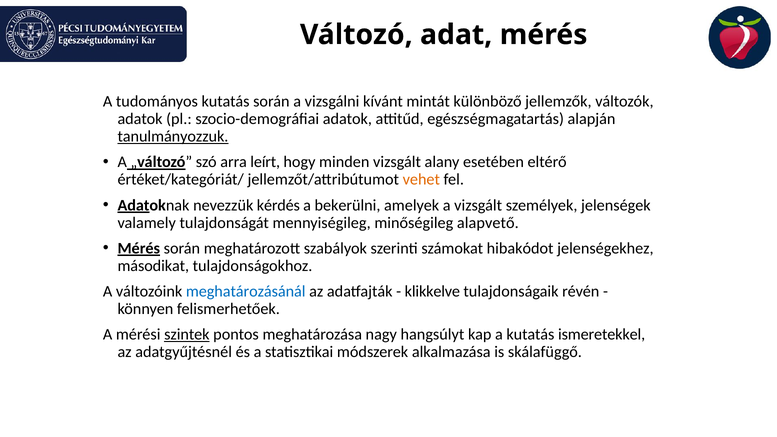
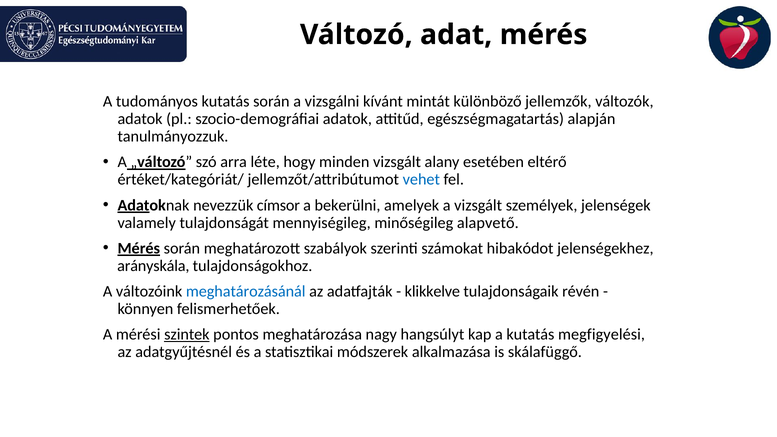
tanulmányozzuk underline: present -> none (173, 137)
leírt: leírt -> léte (265, 162)
vehet colour: orange -> blue (421, 180)
kérdés: kérdés -> címsor (278, 205)
másodikat: másodikat -> arányskála (153, 266)
ismeretekkel: ismeretekkel -> megfigyelési (602, 334)
